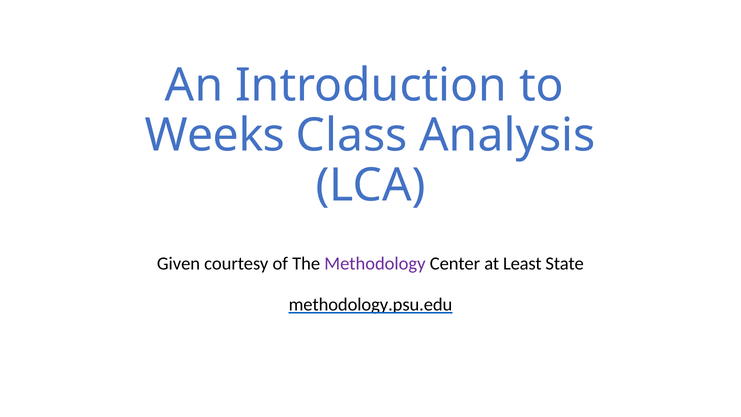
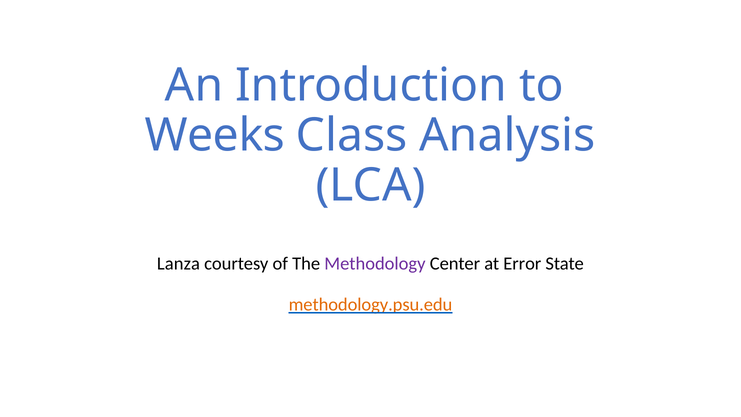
Given: Given -> Lanza (178, 263)
Least: Least -> Error (522, 263)
methodology.psu.edu colour: black -> orange (370, 305)
